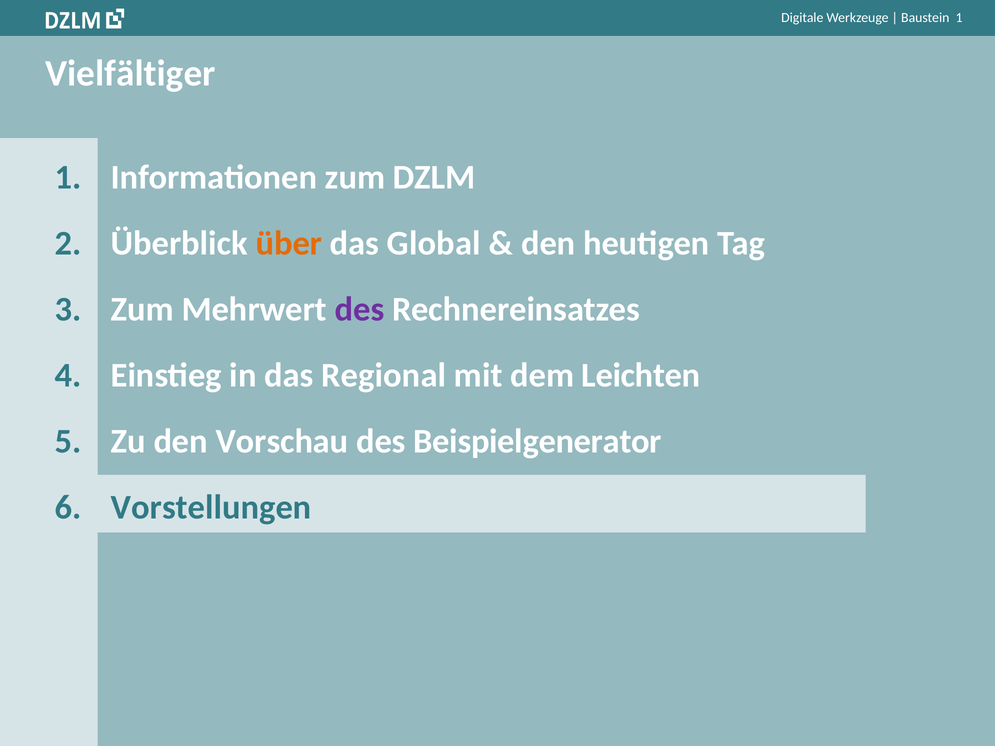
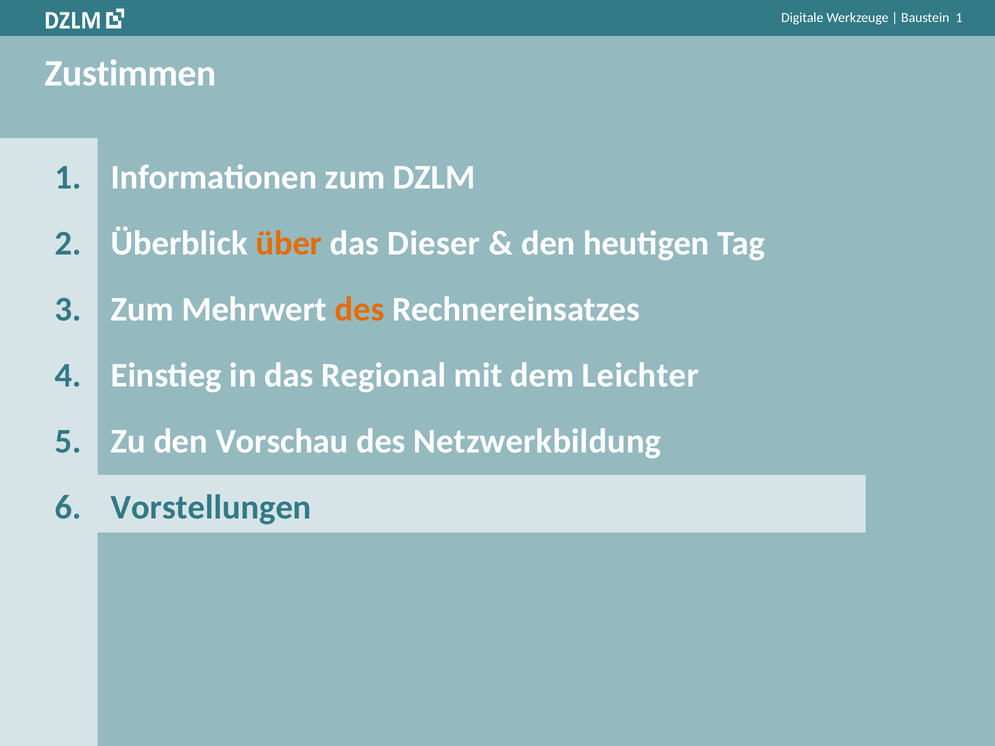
Vielfältiger: Vielfältiger -> Zustimmen (131, 74)
Global: Global -> Dieser (434, 243)
des colour: purple -> orange (360, 309)
Leichten: Leichten -> Leichter (640, 375)
Beispielgenerator: Beispielgenerator -> Netzwerkbildung (537, 441)
